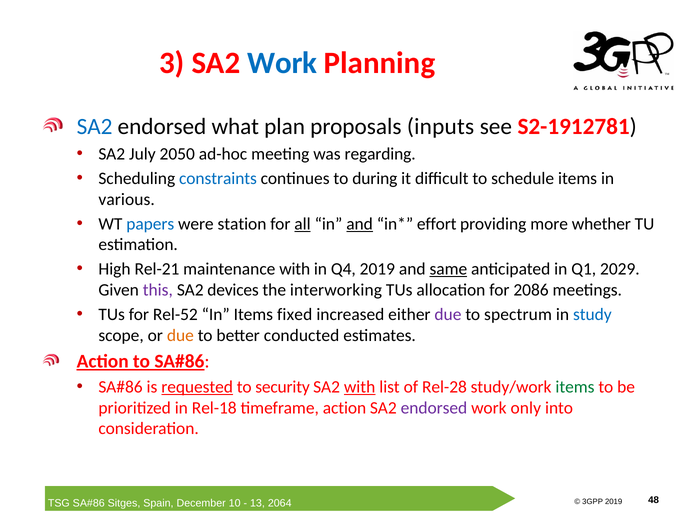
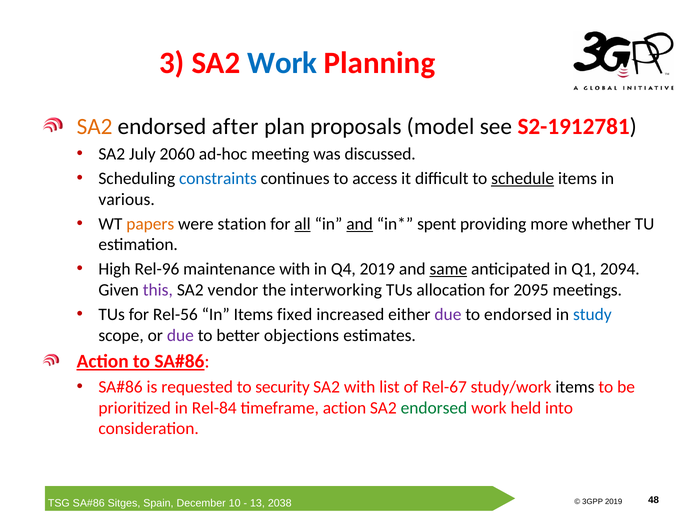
SA2 colour: blue -> orange (95, 127)
what: what -> after (235, 127)
inputs: inputs -> model (441, 127)
2050: 2050 -> 2060 (177, 154)
regarding: regarding -> discussed (380, 154)
during: during -> access (375, 178)
schedule underline: none -> present (523, 178)
papers colour: blue -> orange (150, 224)
effort: effort -> spent (437, 224)
Rel-21: Rel-21 -> Rel-96 (157, 269)
2029: 2029 -> 2094 (620, 269)
devices: devices -> vendor (233, 290)
2086: 2086 -> 2095 (531, 290)
Rel-52: Rel-52 -> Rel-56 (175, 314)
to spectrum: spectrum -> endorsed (518, 314)
due colour: orange -> purple (180, 335)
conducted: conducted -> objections (302, 335)
requested underline: present -> none (197, 387)
with underline: present -> none (360, 387)
Rel-28: Rel-28 -> Rel-67 (444, 387)
items colour: green -> black (575, 387)
Rel-18: Rel-18 -> Rel-84 (214, 408)
endorsed colour: purple -> green (434, 408)
only: only -> held (526, 408)
2064: 2064 -> 2038 (280, 503)
